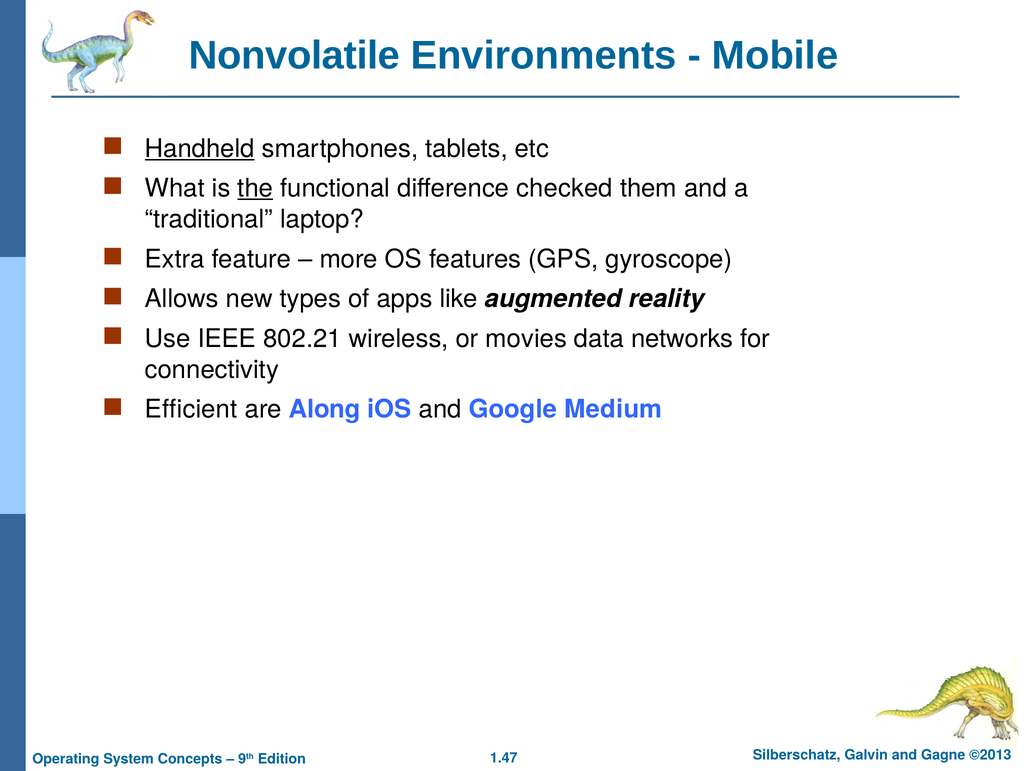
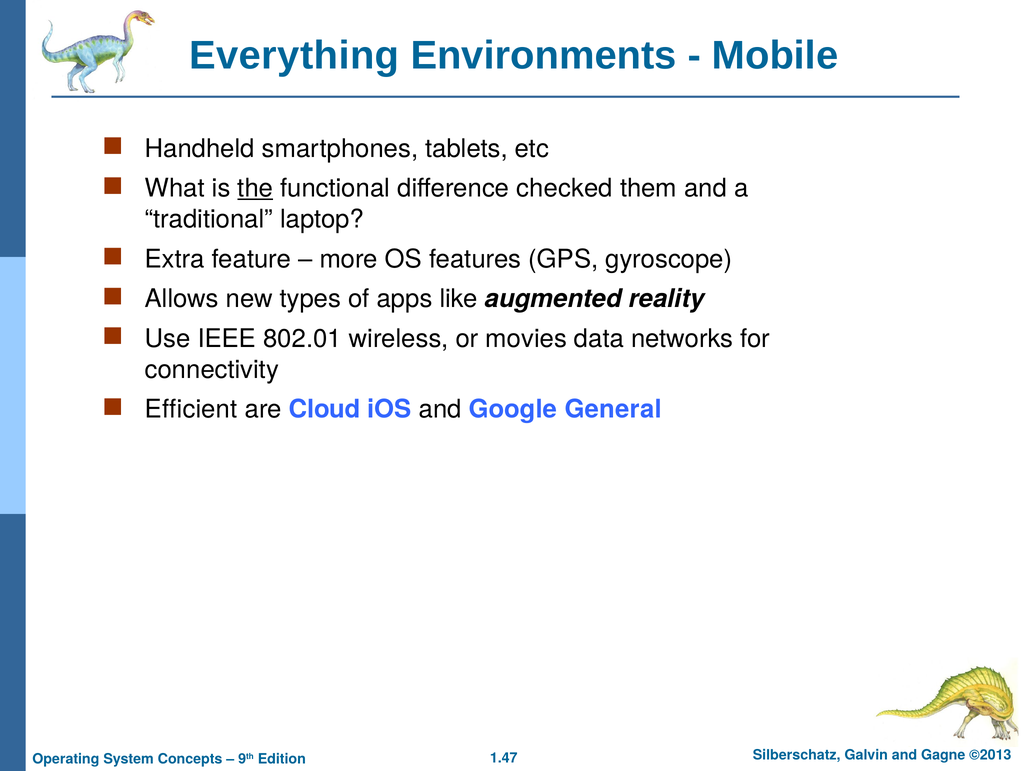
Nonvolatile: Nonvolatile -> Everything (294, 56)
Handheld underline: present -> none (200, 149)
802.21: 802.21 -> 802.01 (302, 339)
Along: Along -> Cloud (325, 409)
Medium: Medium -> General (613, 409)
